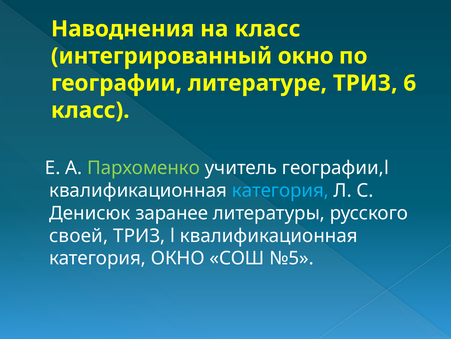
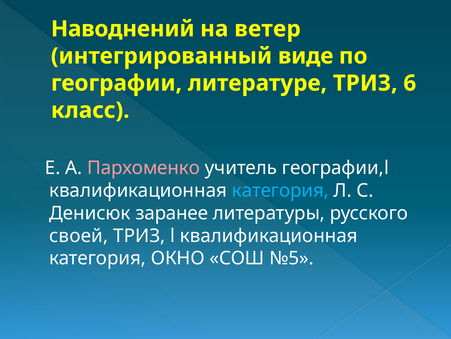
Наводнения: Наводнения -> Наводнений (123, 29)
на класс: класс -> ветер (268, 29)
интегрированный окно: окно -> виде (306, 56)
Пархоменко colour: light green -> pink (144, 168)
